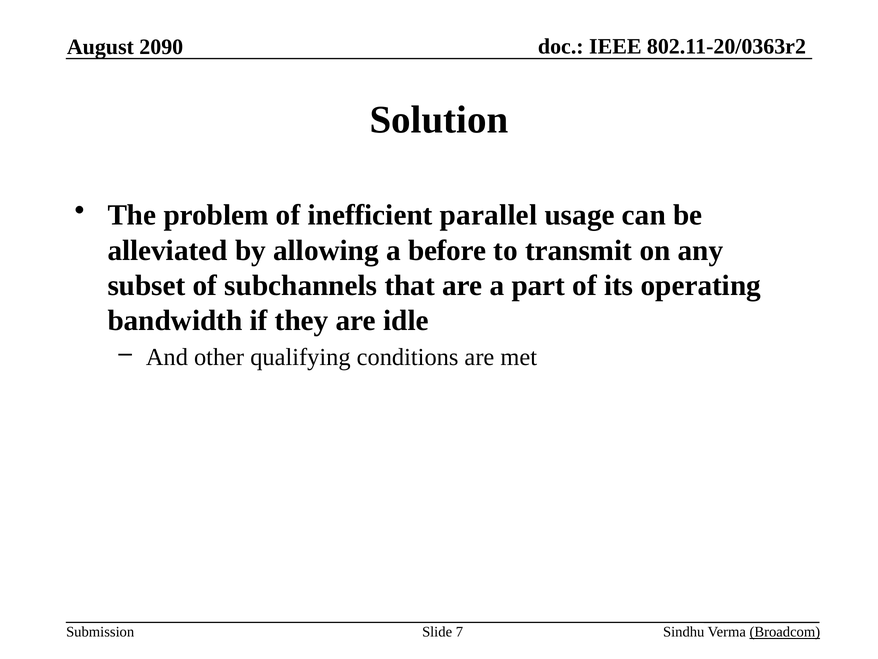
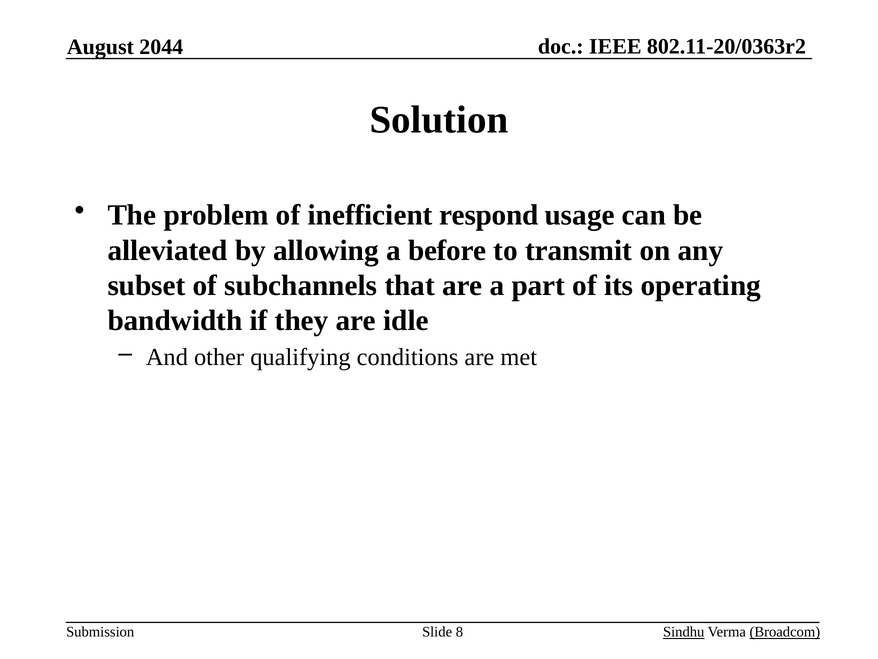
2090: 2090 -> 2044 (161, 47)
parallel: parallel -> respond (489, 215)
Sindhu underline: none -> present (684, 632)
7: 7 -> 8 (459, 632)
